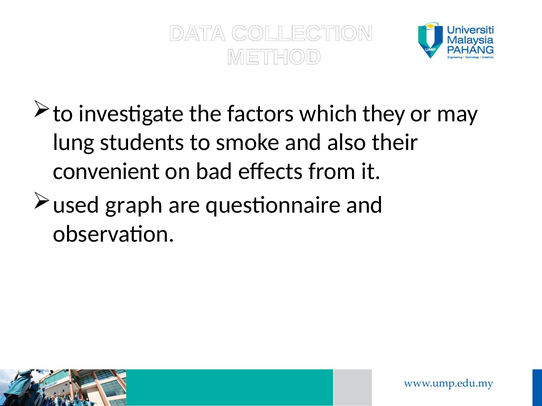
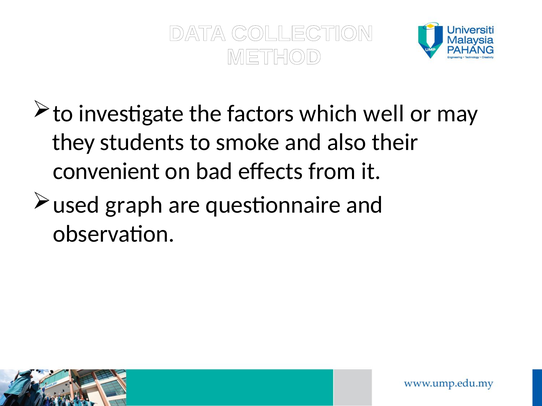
they: they -> well (384, 114)
lung: lung -> they (74, 143)
